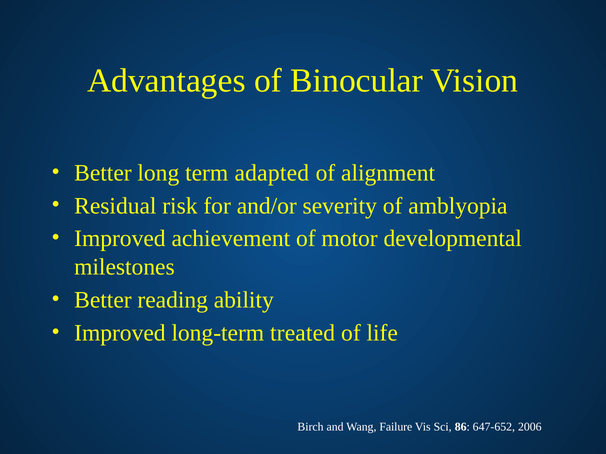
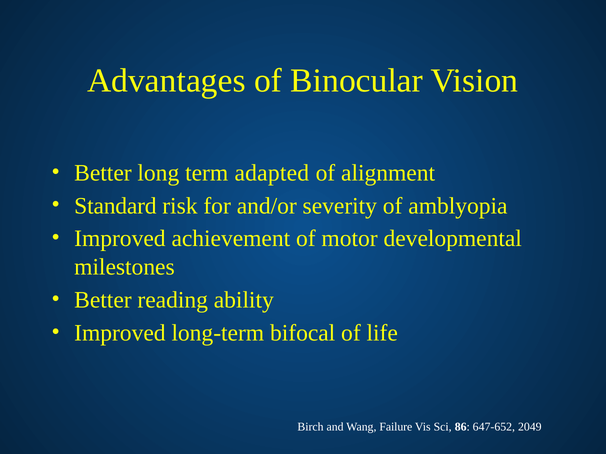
Residual: Residual -> Standard (115, 206)
treated: treated -> bifocal (303, 333)
2006: 2006 -> 2049 (530, 428)
